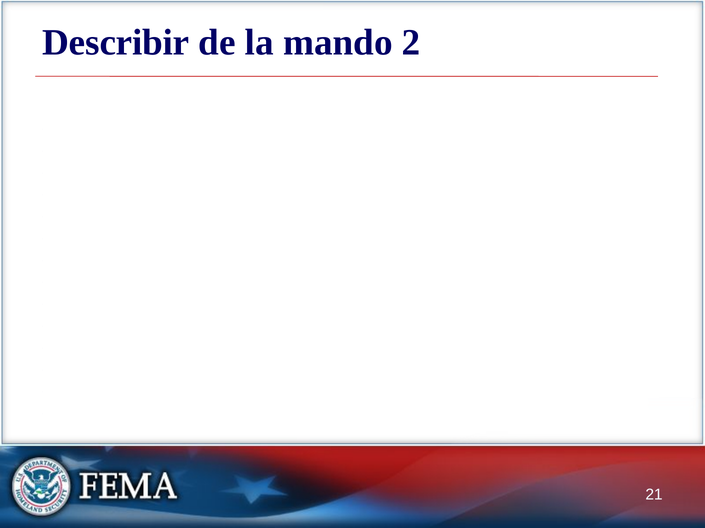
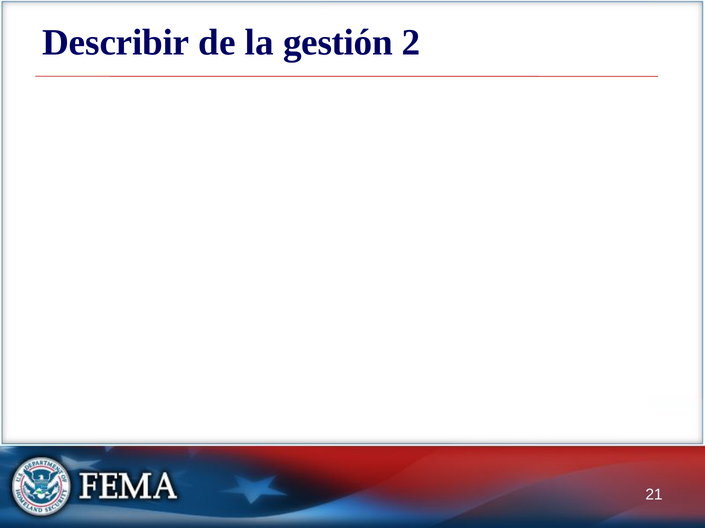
mando: mando -> gestión (338, 43)
